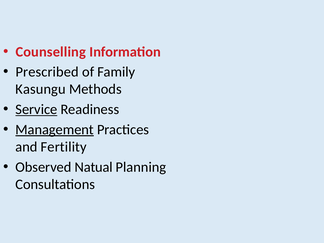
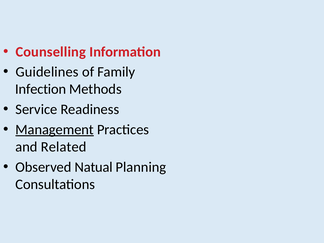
Prescribed: Prescribed -> Guidelines (47, 72)
Kasungu: Kasungu -> Infection (41, 89)
Service underline: present -> none (36, 109)
Fertility: Fertility -> Related (64, 147)
